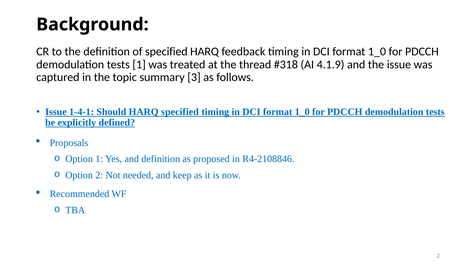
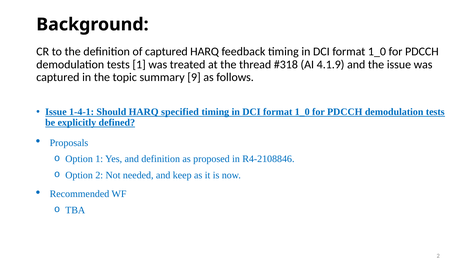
of specified: specified -> captured (166, 52)
3: 3 -> 9 (194, 77)
